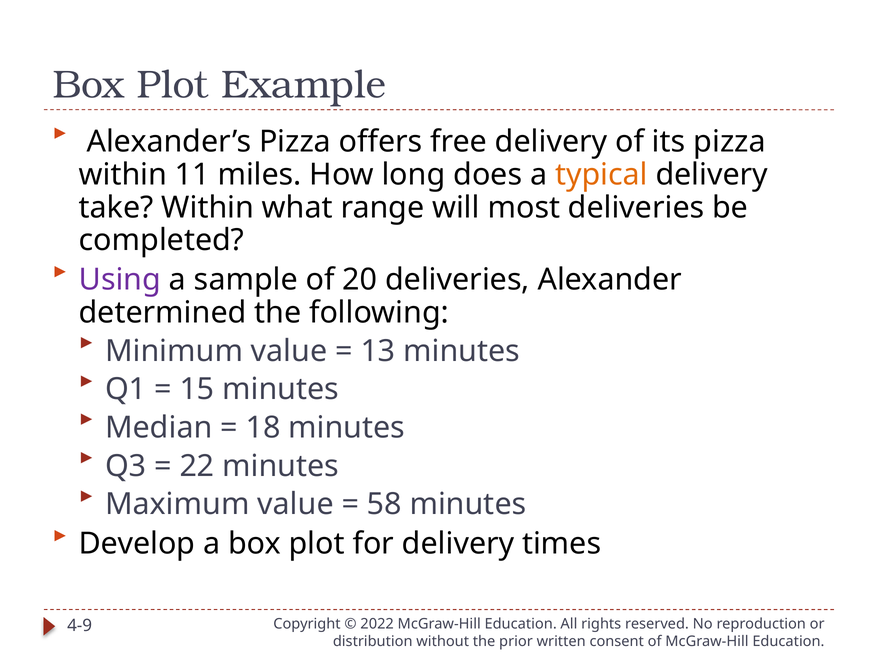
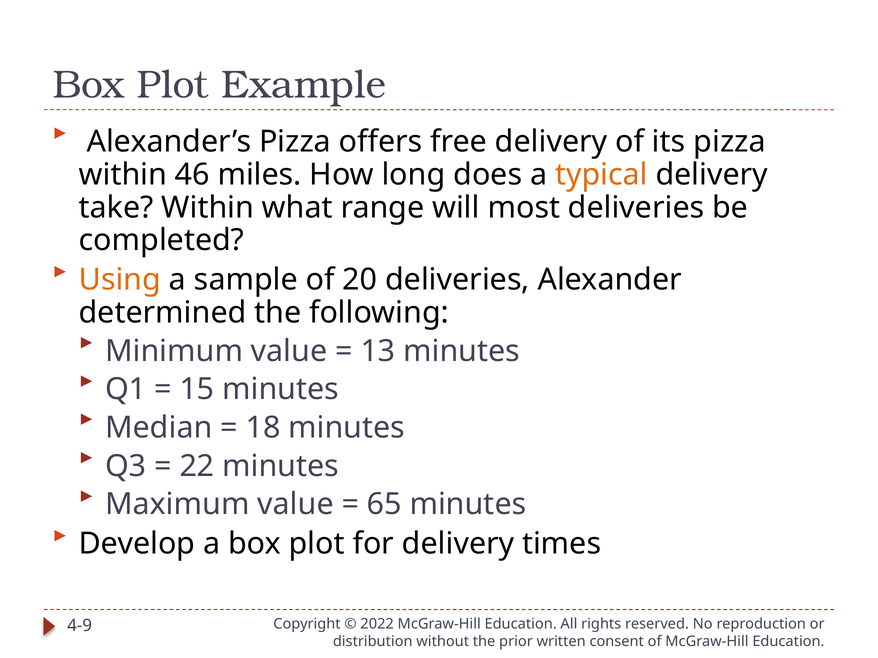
11: 11 -> 46 (192, 175)
Using colour: purple -> orange (120, 280)
58: 58 -> 65 (384, 505)
